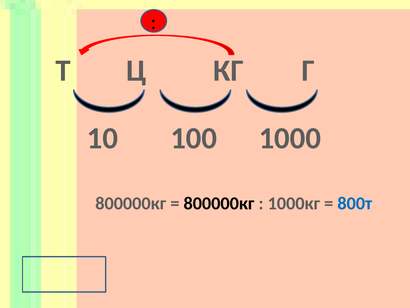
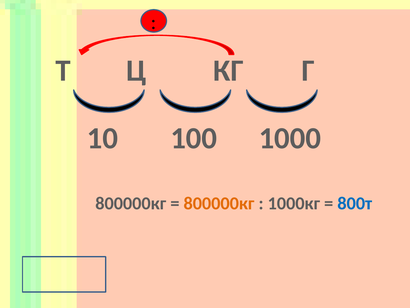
800000кг colour: black -> orange (219, 203)
